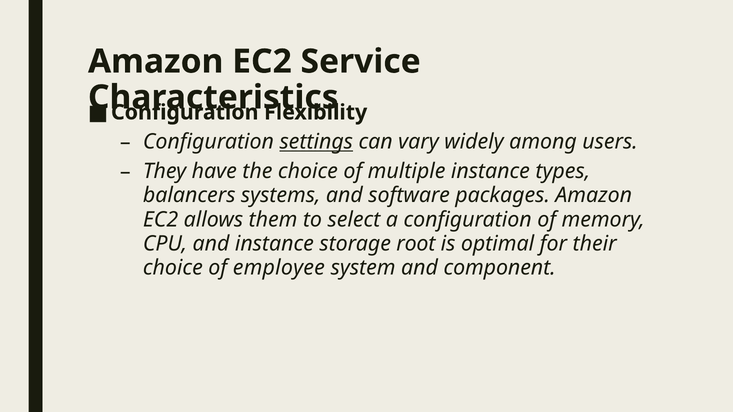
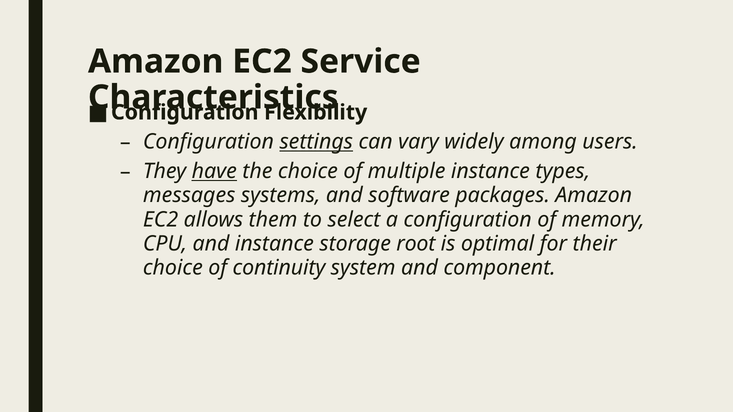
have underline: none -> present (214, 171)
balancers: balancers -> messages (189, 196)
employee: employee -> continuity (279, 268)
